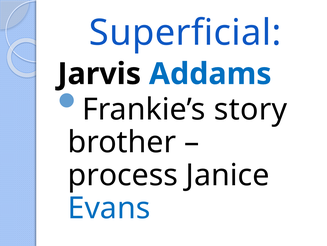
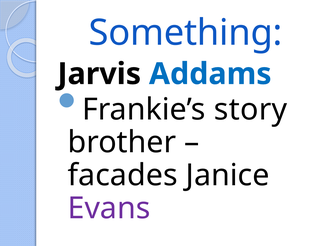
Superficial: Superficial -> Something (185, 33)
process: process -> facades (123, 175)
Evans colour: blue -> purple (109, 208)
